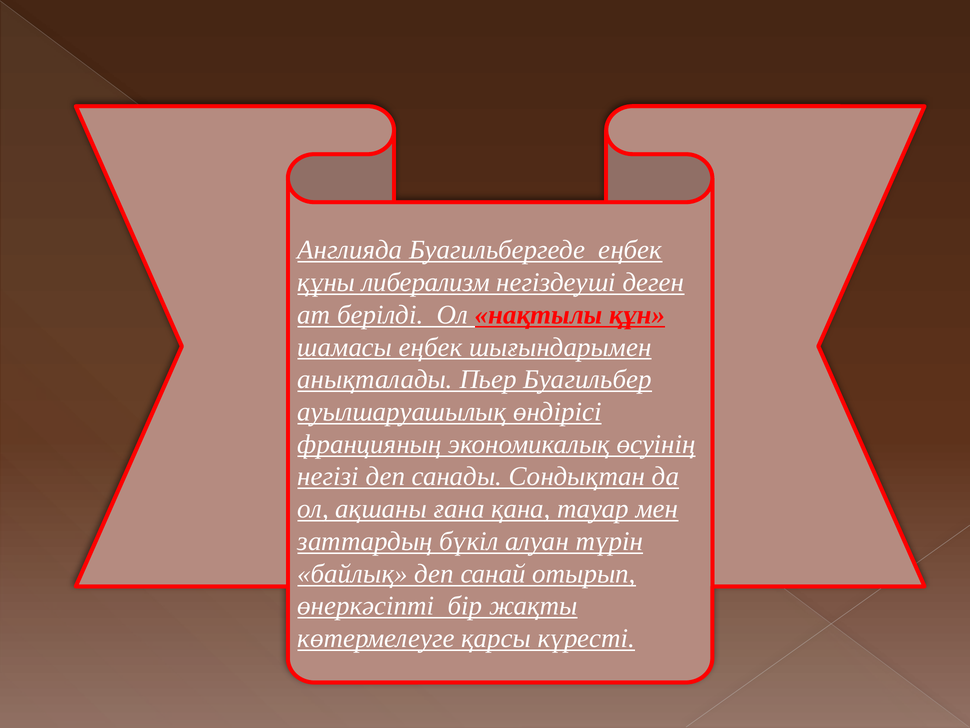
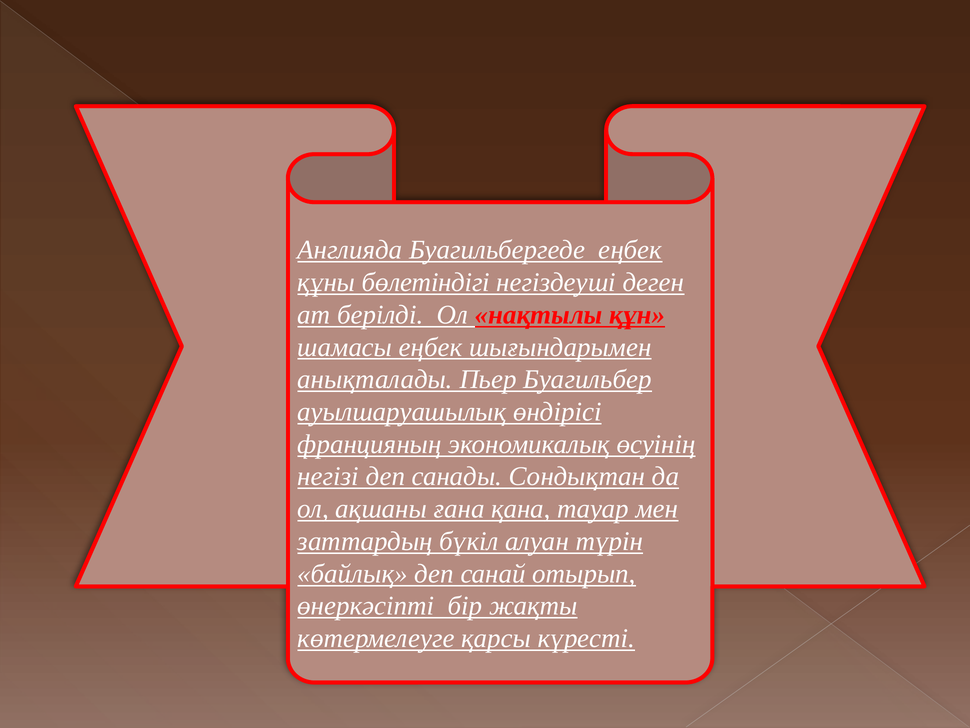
либерализм: либерализм -> бөлетіндігі (426, 282)
